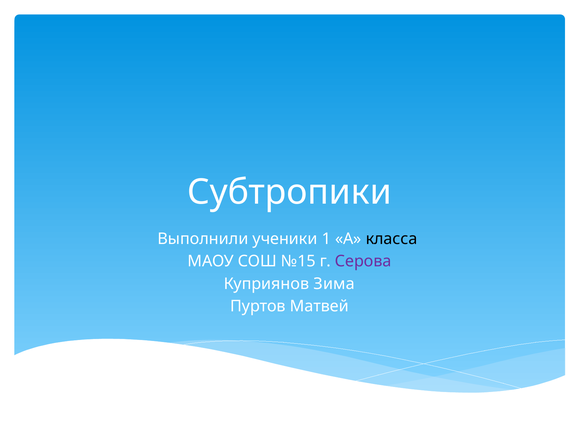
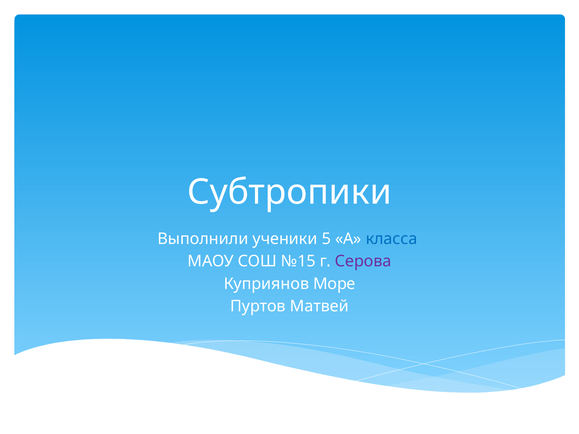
1: 1 -> 5 (326, 239)
класса colour: black -> blue (391, 239)
Зима: Зима -> Море (334, 284)
